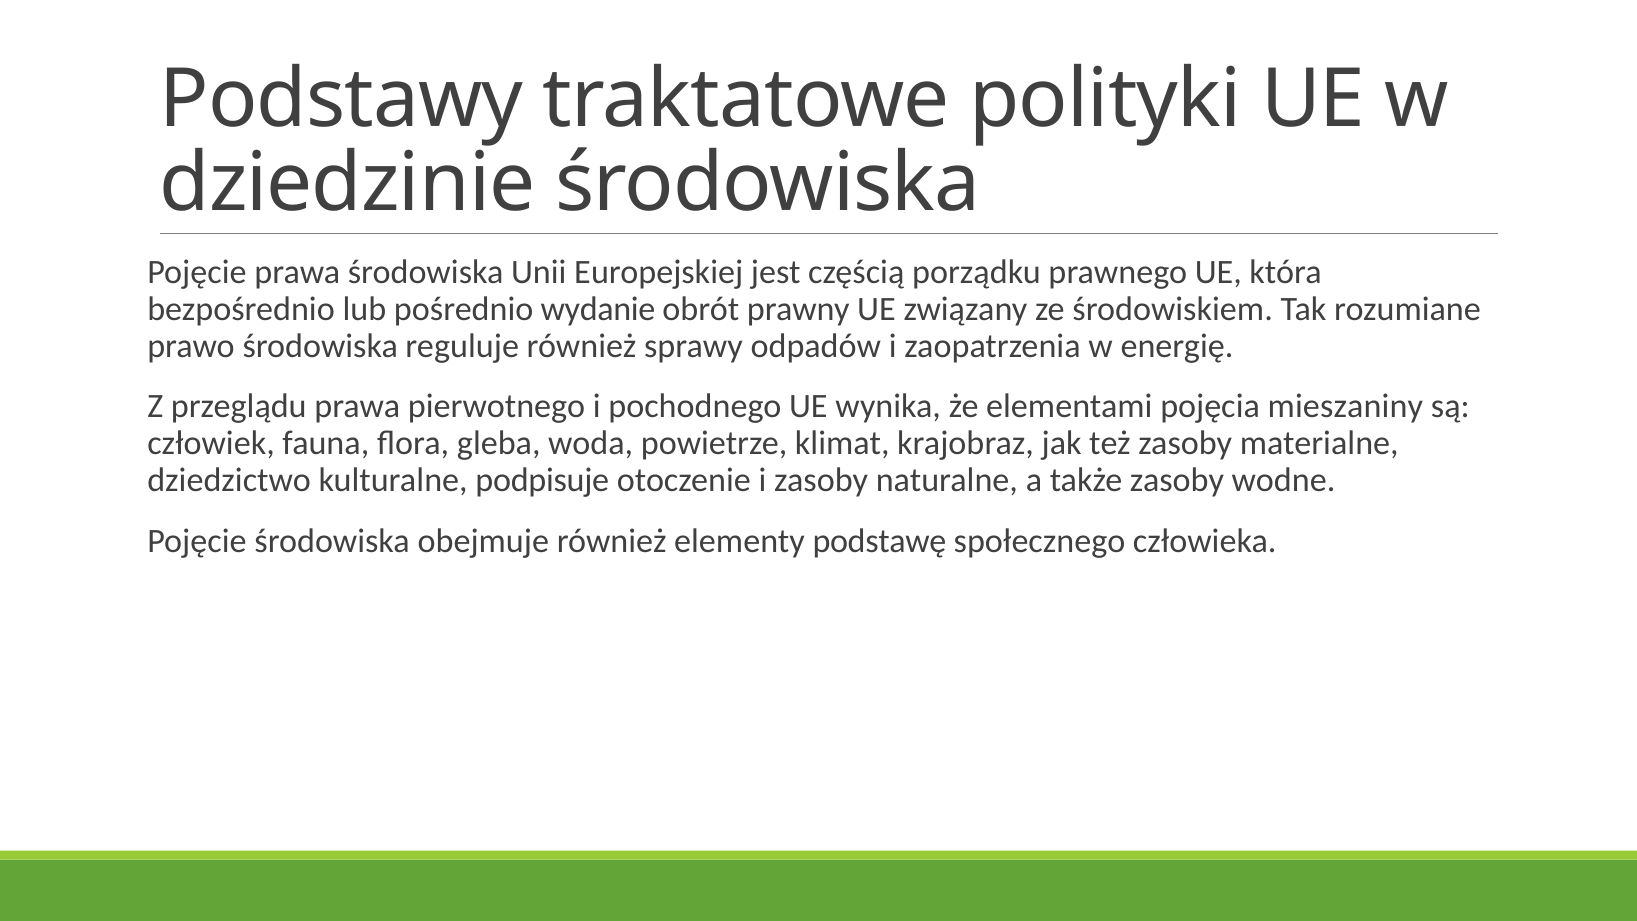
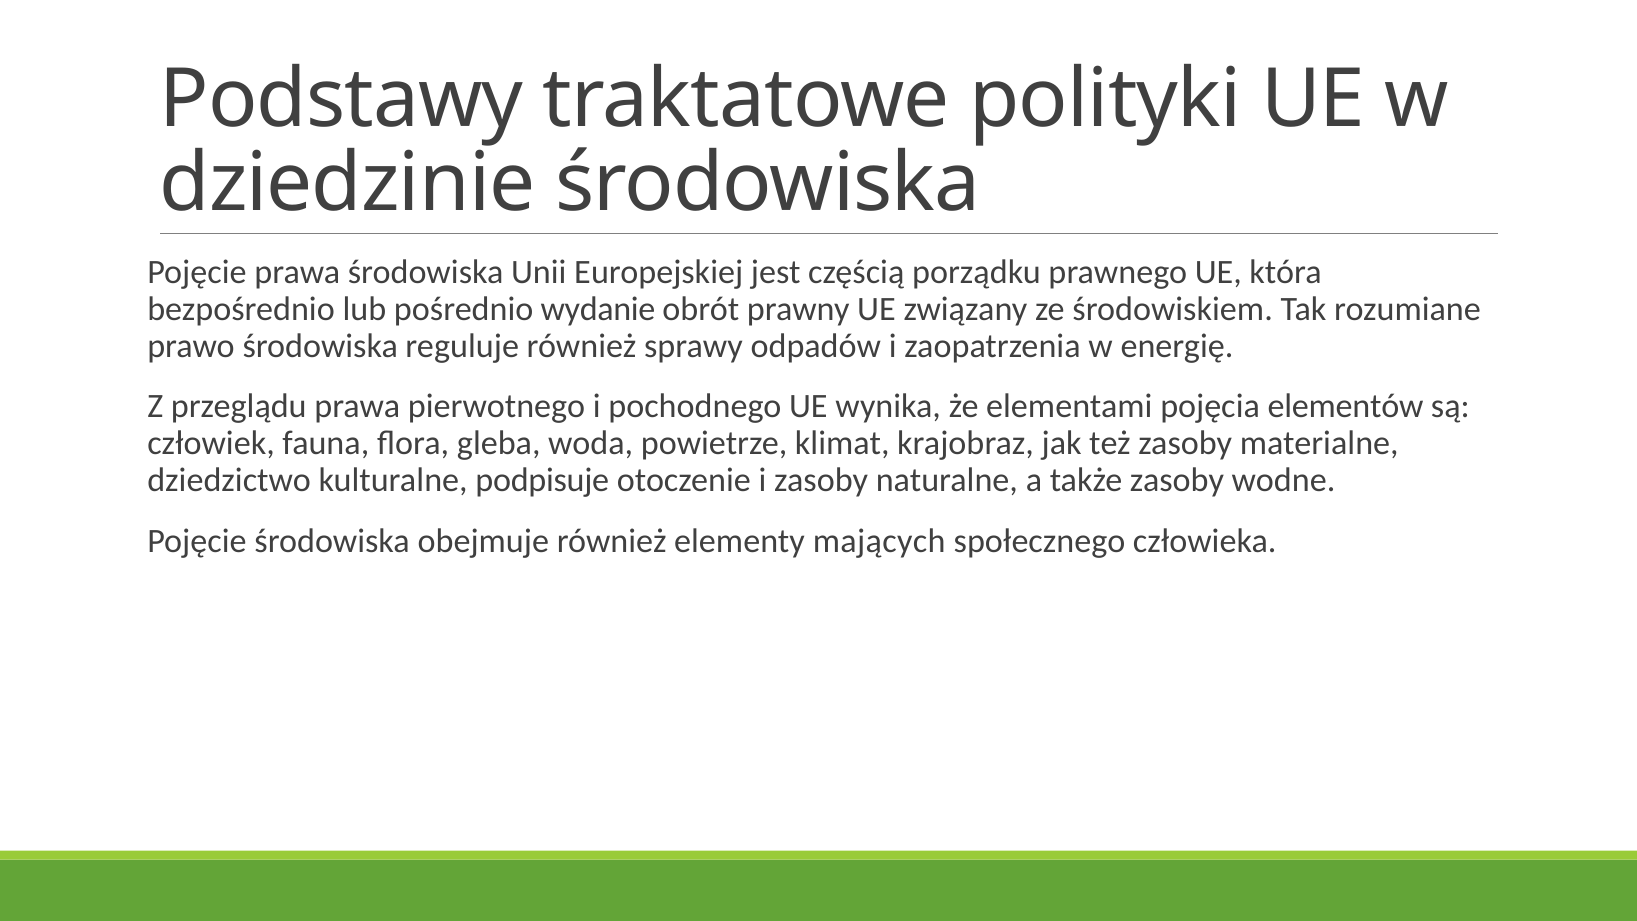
mieszaniny: mieszaniny -> elementów (1346, 407)
podstawę: podstawę -> mających (879, 541)
